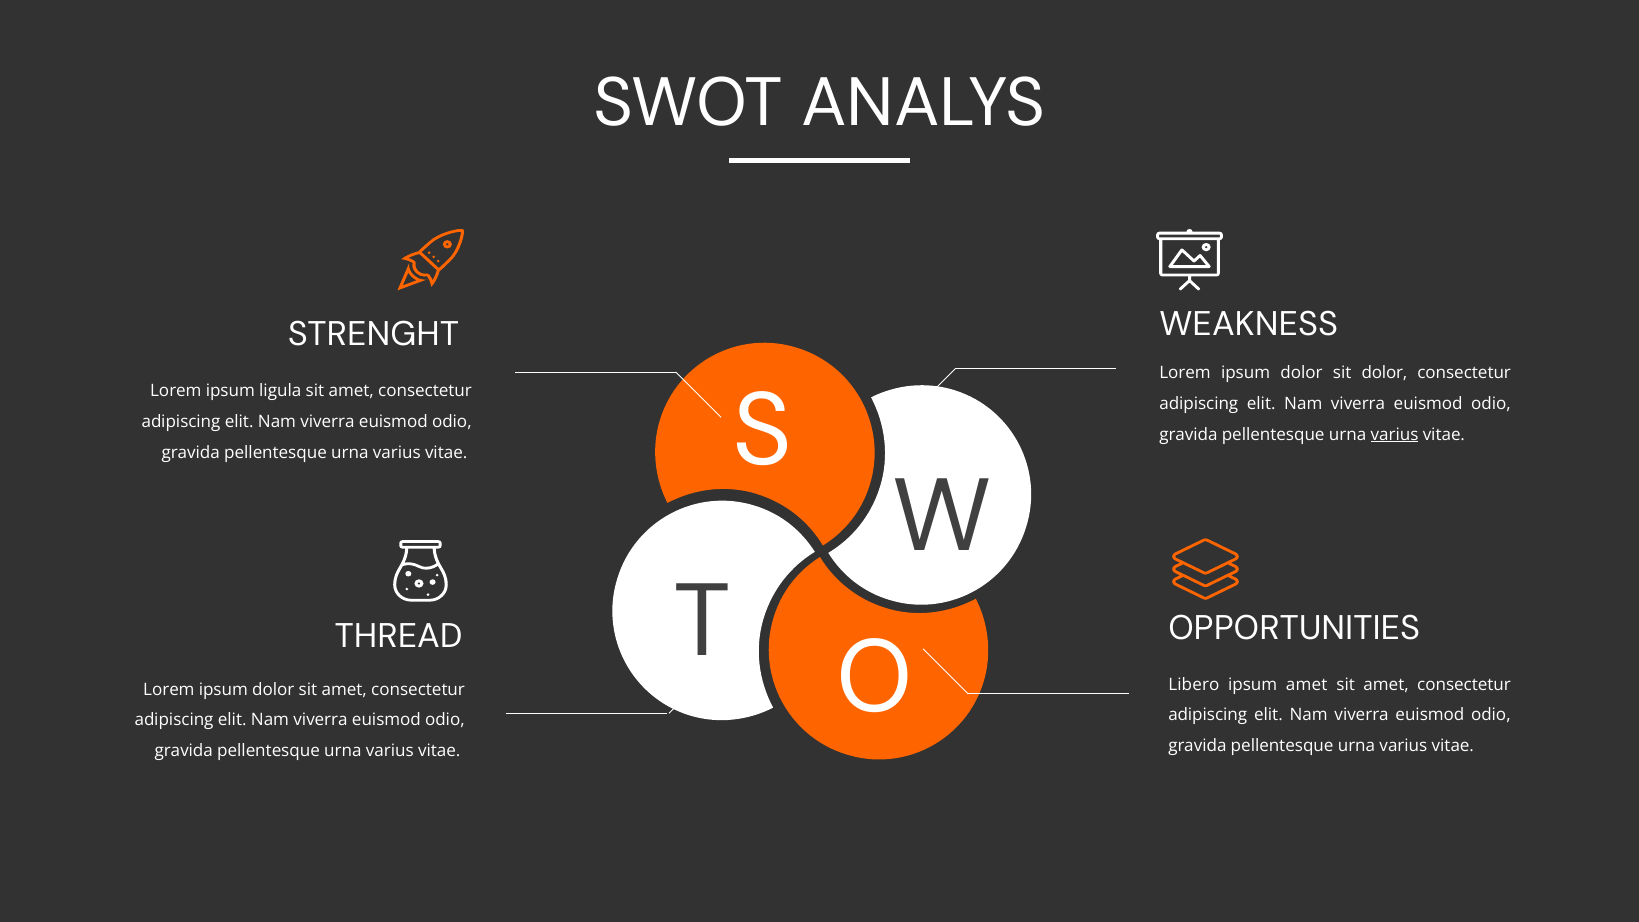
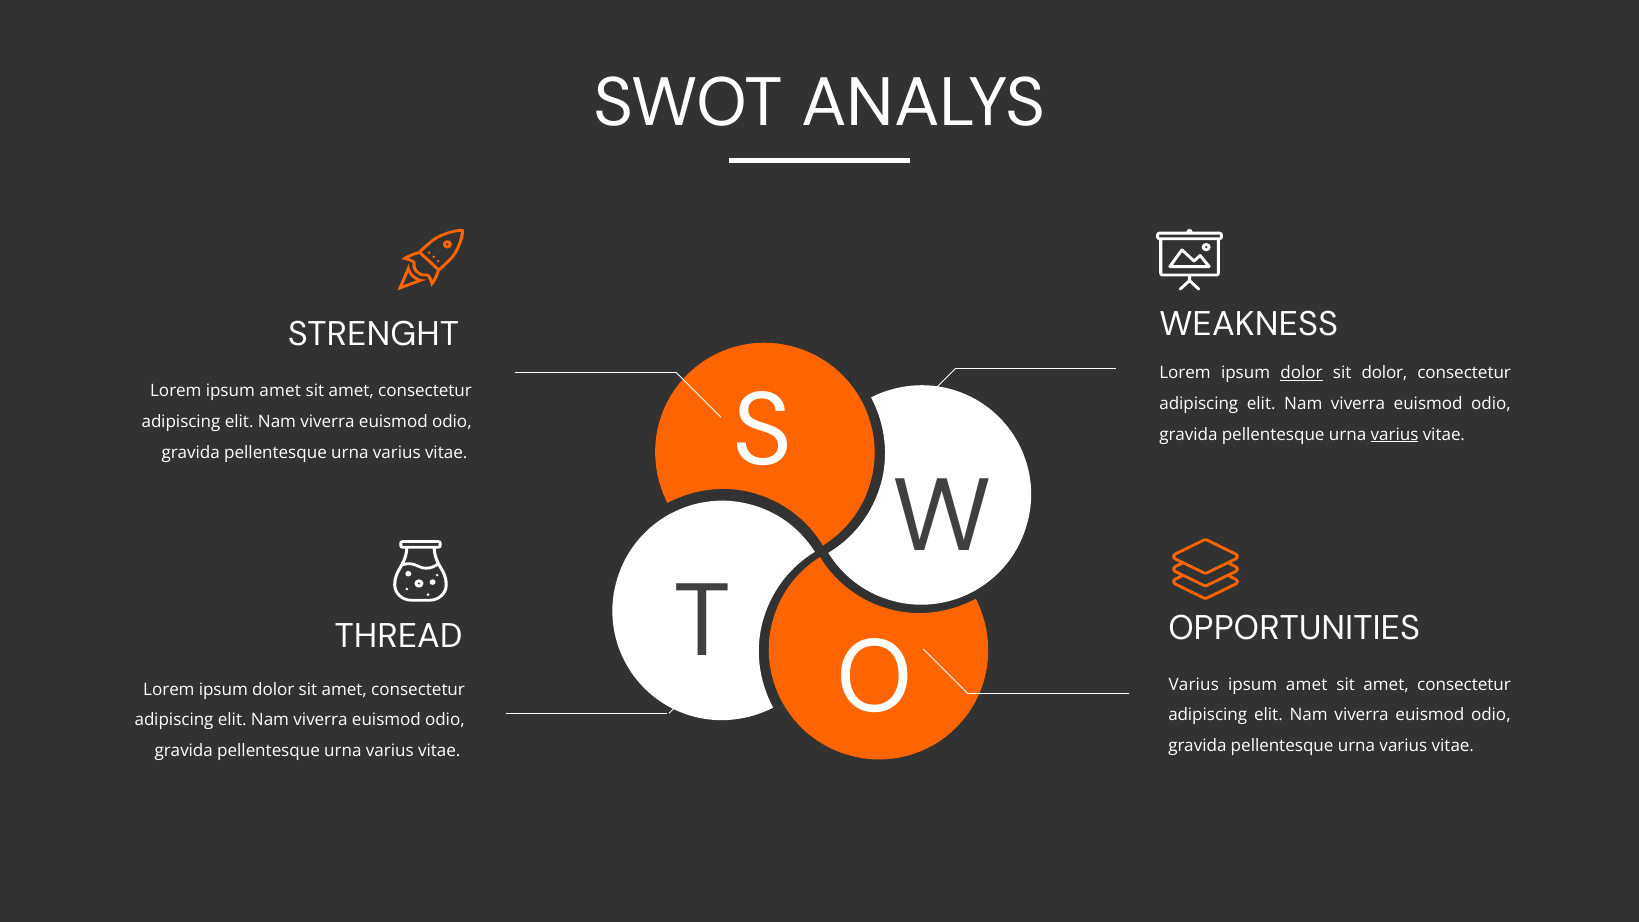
dolor underline: none -> present (1301, 373)
Lorem ipsum ligula: ligula -> amet (280, 391)
Libero: Libero -> Varius (1194, 684)
